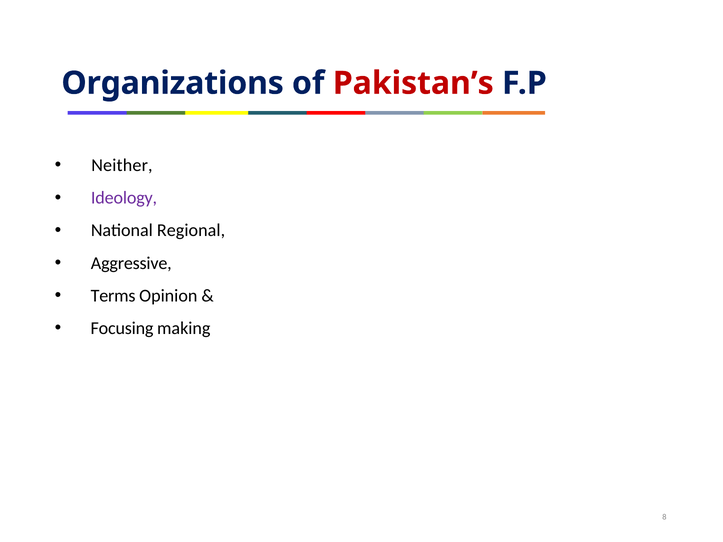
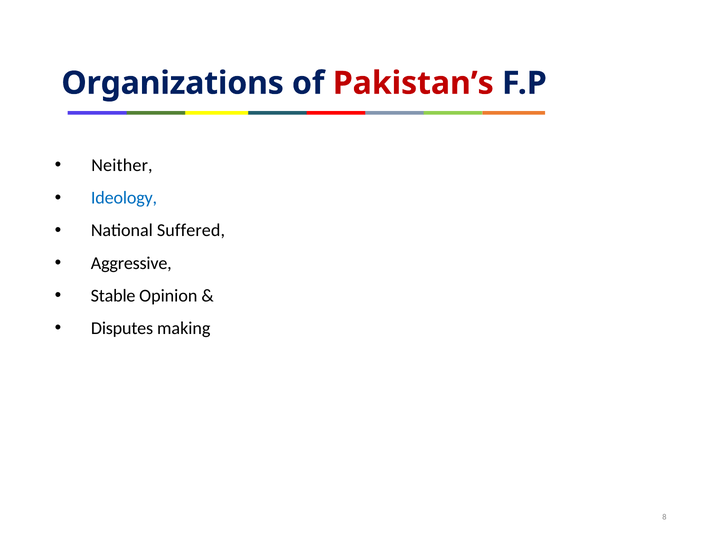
Ideology colour: purple -> blue (124, 198)
Regional: Regional -> Suffered (191, 231)
Terms: Terms -> Stable (113, 296)
Focusing: Focusing -> Disputes (122, 328)
